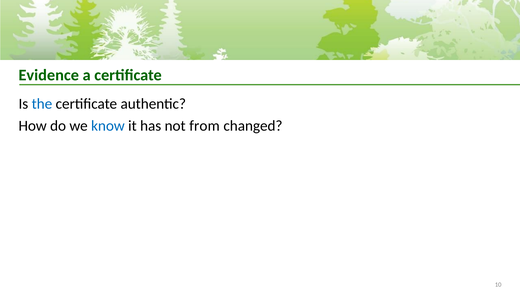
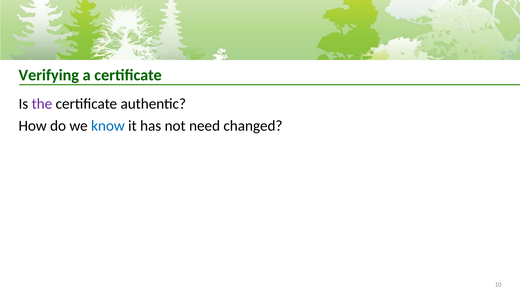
Evidence: Evidence -> Verifying (49, 75)
the colour: blue -> purple (42, 104)
from: from -> need (205, 126)
